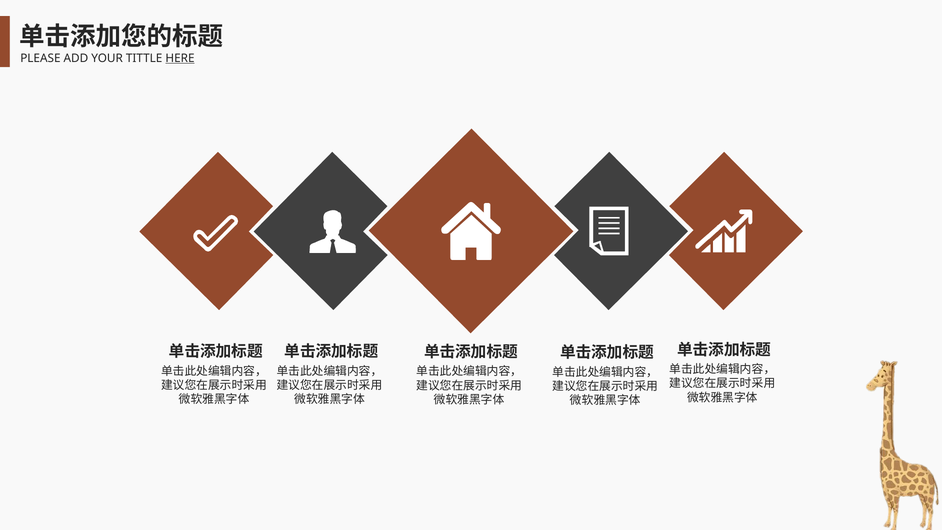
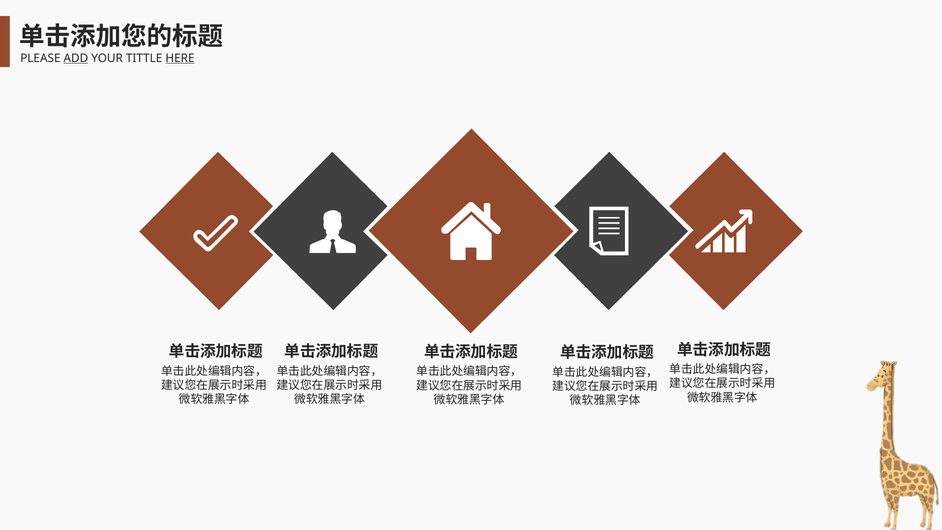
ADD underline: none -> present (76, 58)
